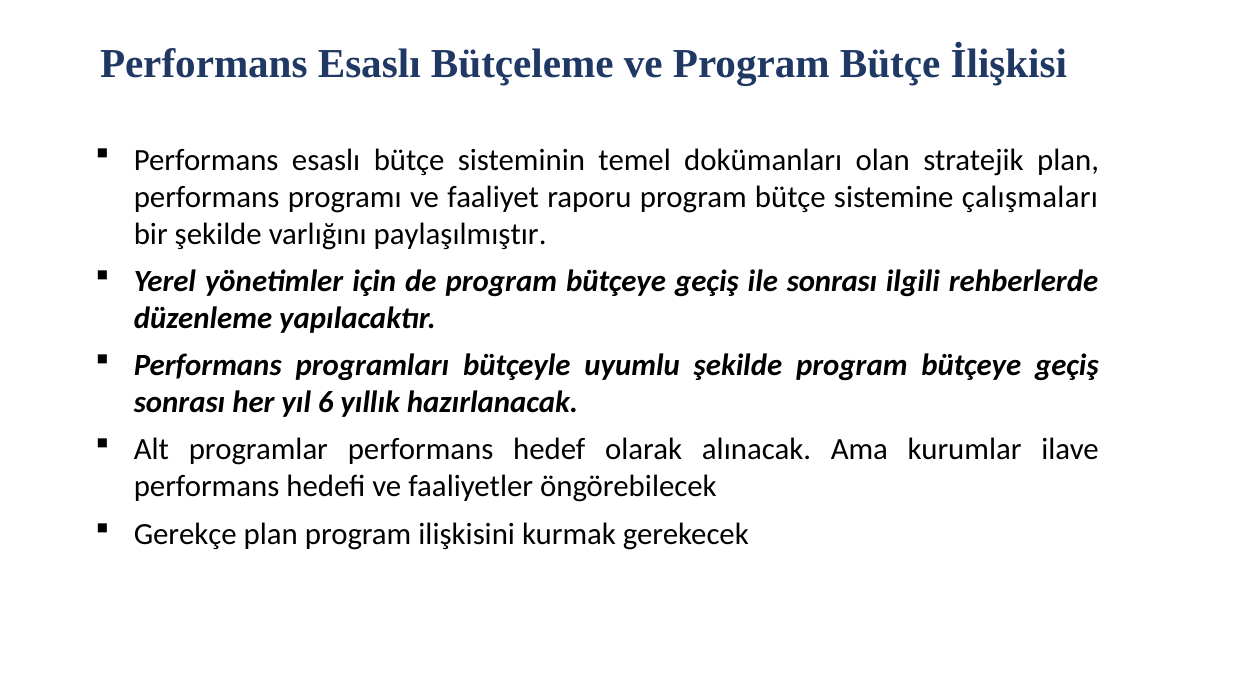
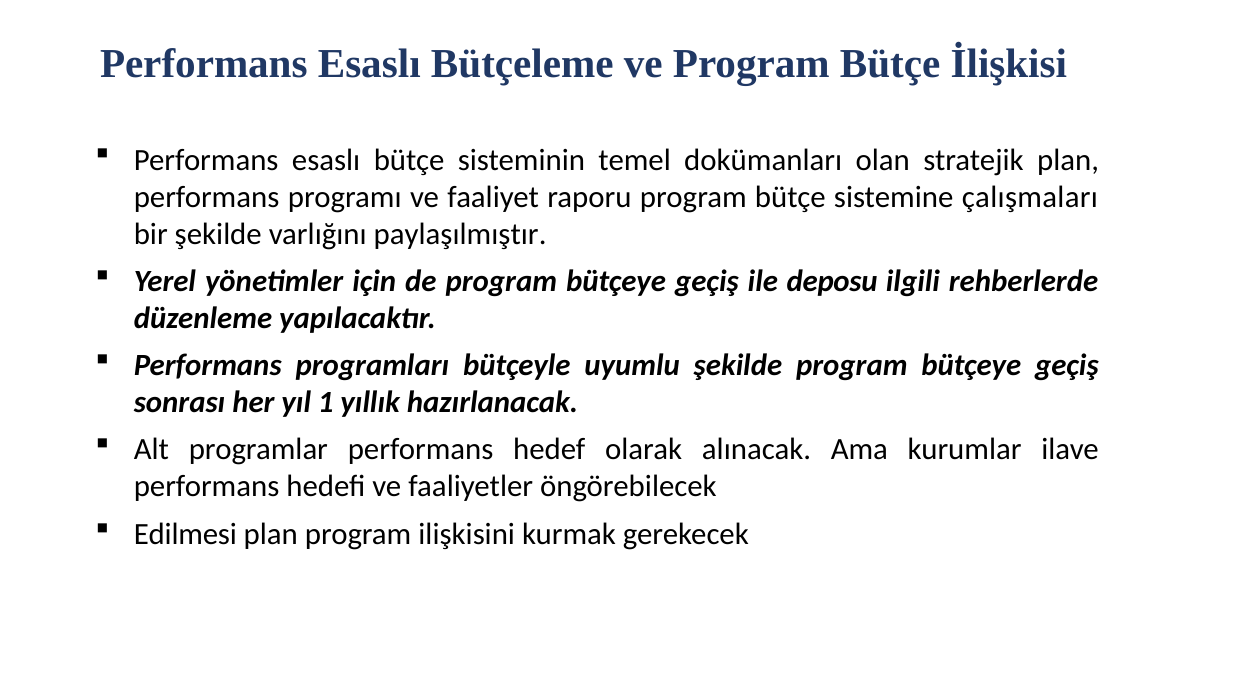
ile sonrası: sonrası -> deposu (832, 281)
6: 6 -> 1 (326, 403)
Gerekçe: Gerekçe -> Edilmesi (185, 534)
